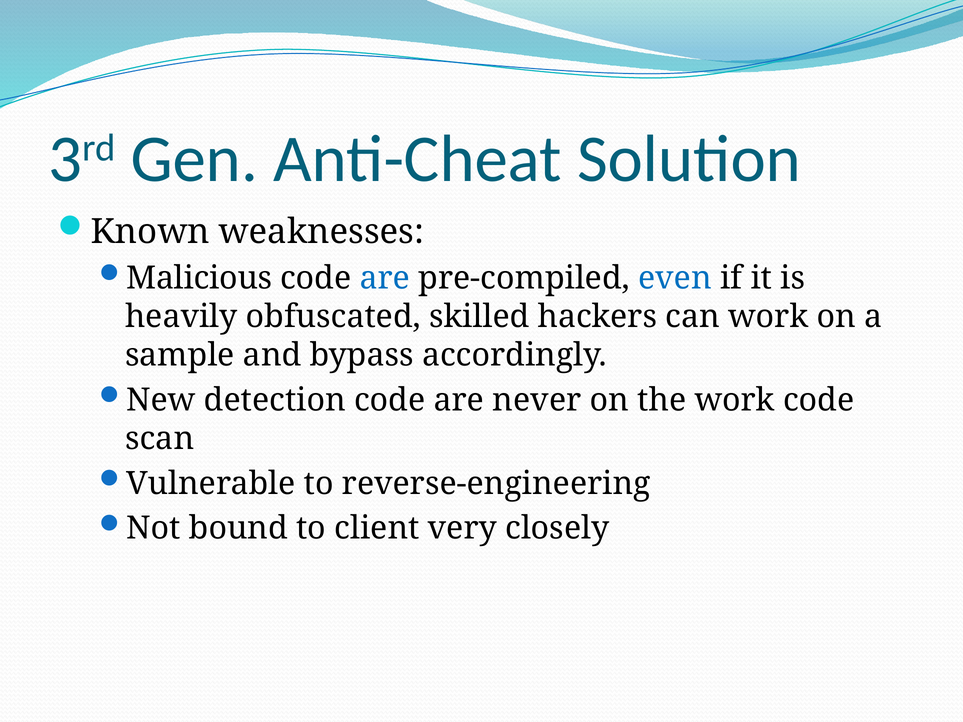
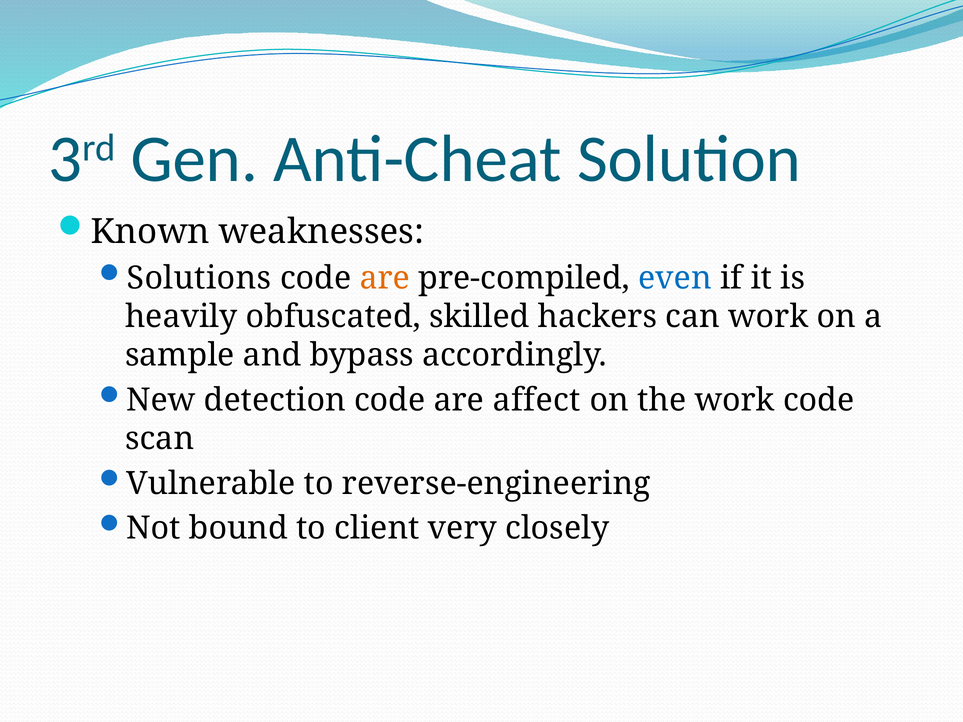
Malicious: Malicious -> Solutions (199, 278)
are colour: blue -> orange (385, 278)
never: never -> affect (537, 400)
